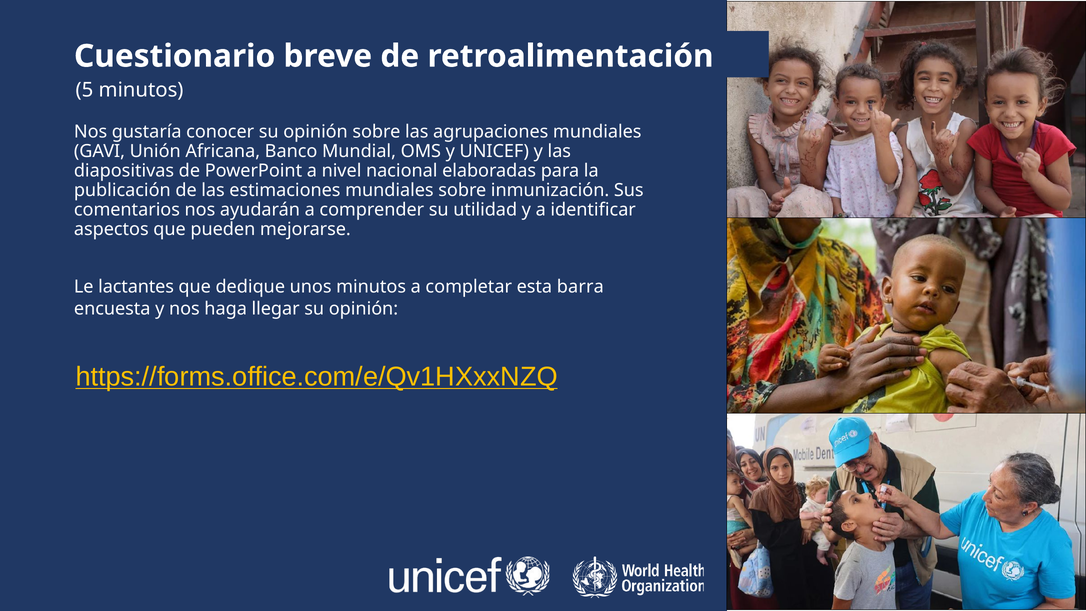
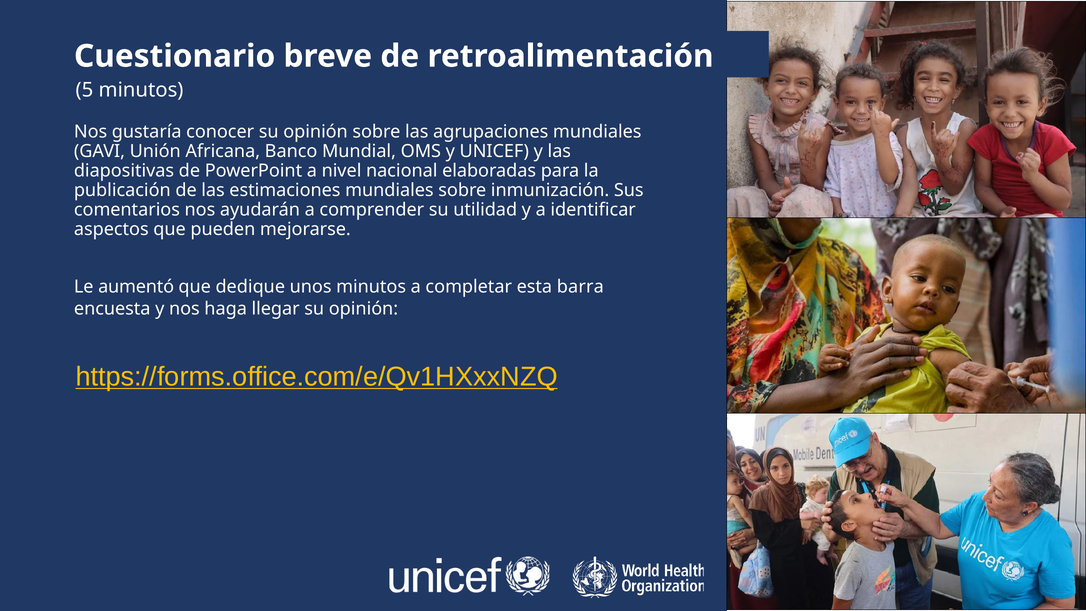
lactantes: lactantes -> aumentó (136, 287)
